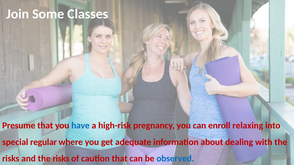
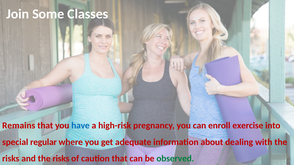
Presume: Presume -> Remains (19, 126)
relaxing: relaxing -> exercise (248, 126)
observed colour: blue -> green (175, 159)
